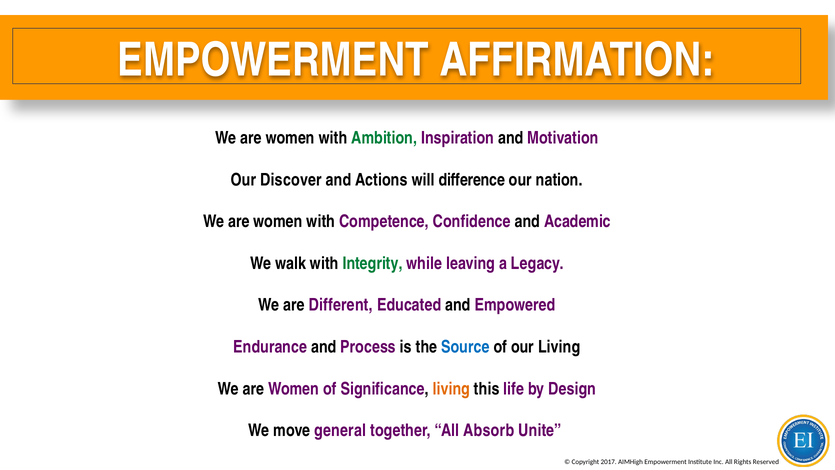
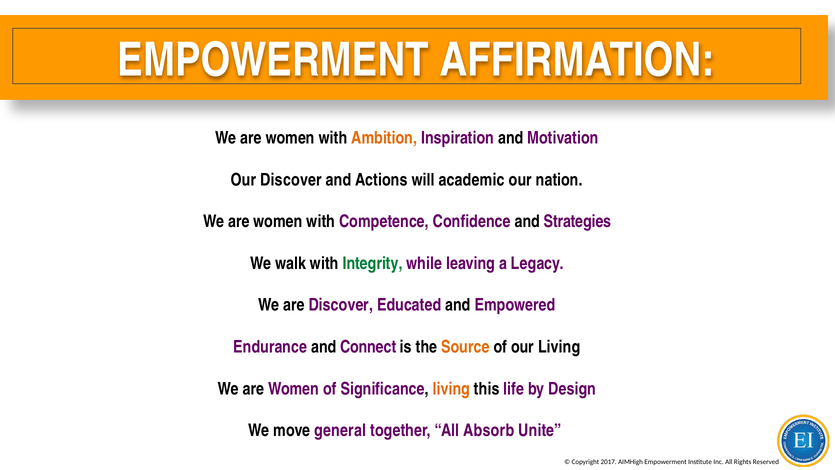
Ambition colour: green -> orange (384, 138)
difference: difference -> academic (472, 180)
Academic: Academic -> Strategies (577, 221)
are Different: Different -> Discover (341, 305)
Process: Process -> Connect (368, 347)
Source colour: blue -> orange (465, 347)
